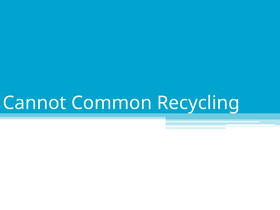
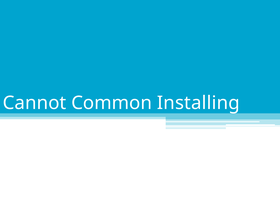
Recycling: Recycling -> Installing (198, 103)
